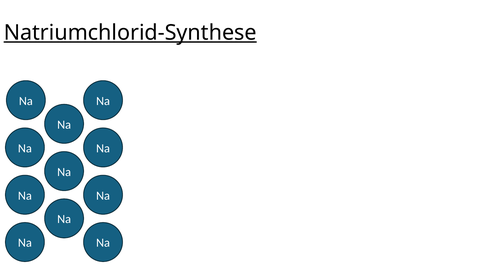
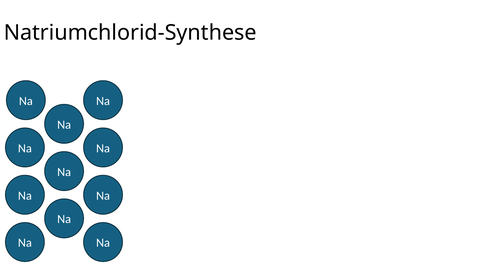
Natriumchlorid-Synthese underline: present -> none (130, 33)
